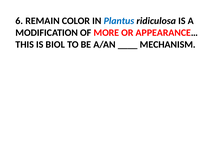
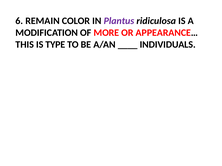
Plantus colour: blue -> purple (119, 21)
BIOL: BIOL -> TYPE (55, 45)
MECHANISM: MECHANISM -> INDIVIDUALS (168, 45)
